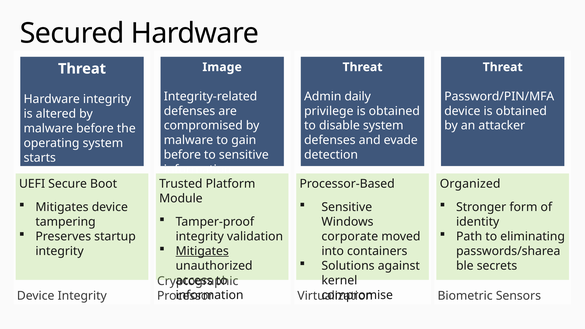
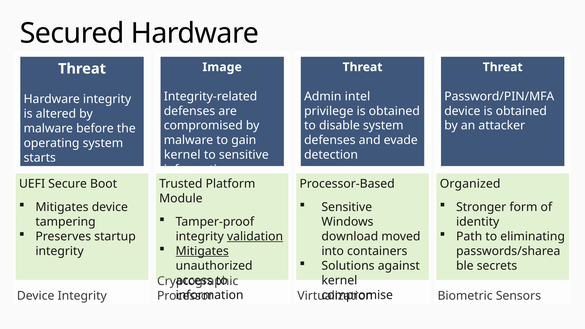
daily: daily -> intel (358, 96)
before: before -> kernel (182, 155)
validation underline: none -> present (255, 236)
corporate: corporate -> download (350, 236)
